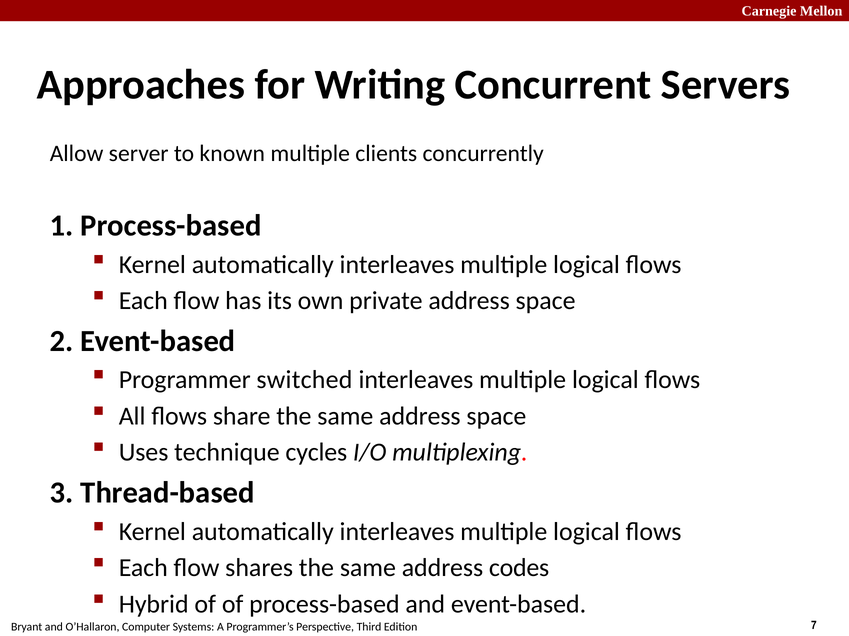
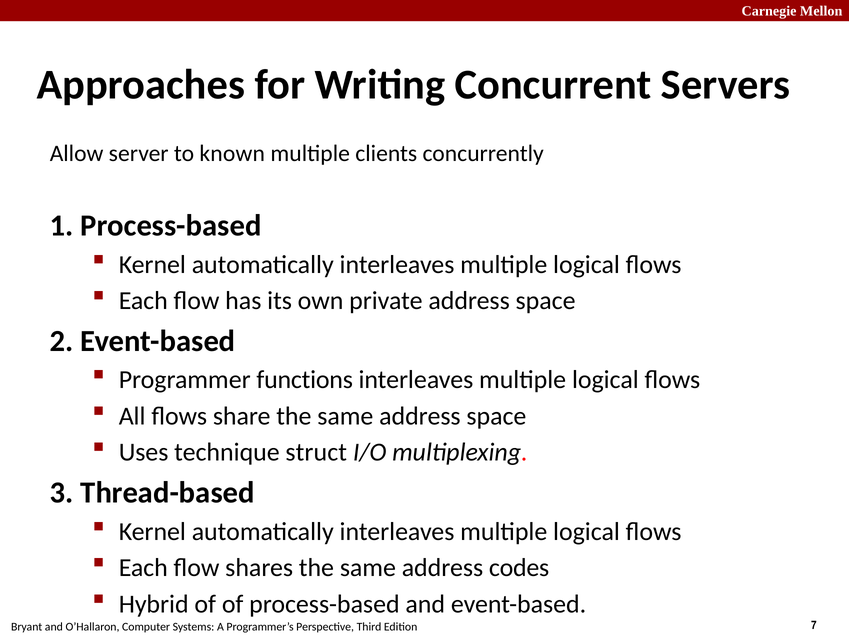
switched: switched -> functions (305, 380)
cycles: cycles -> struct (316, 453)
